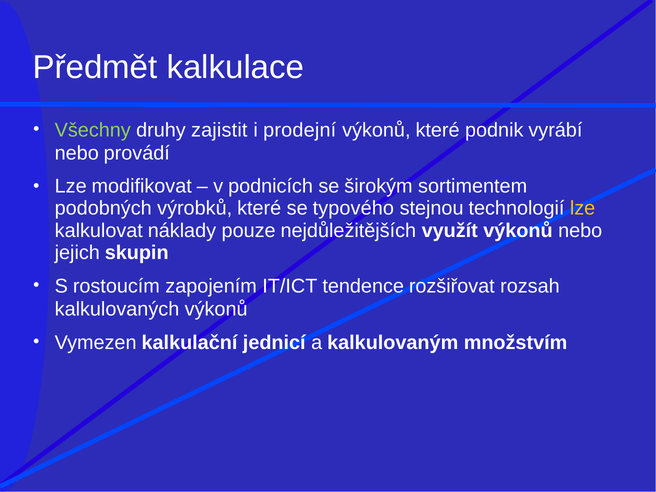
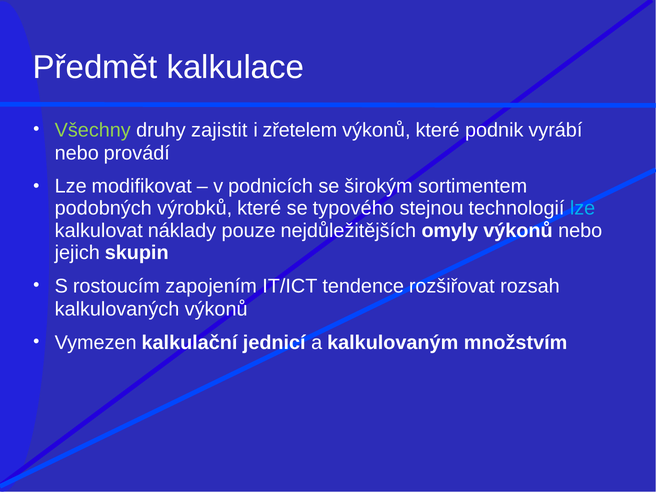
prodejní: prodejní -> zřetelem (300, 130)
lze colour: yellow -> light blue (583, 208)
využít: využít -> omyly (450, 231)
